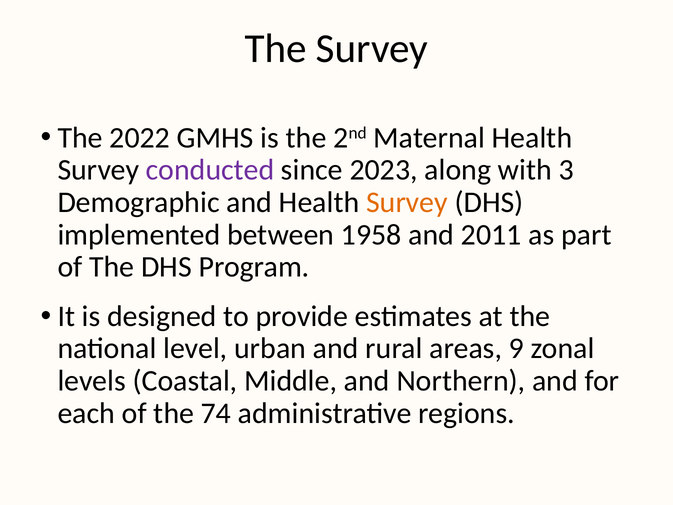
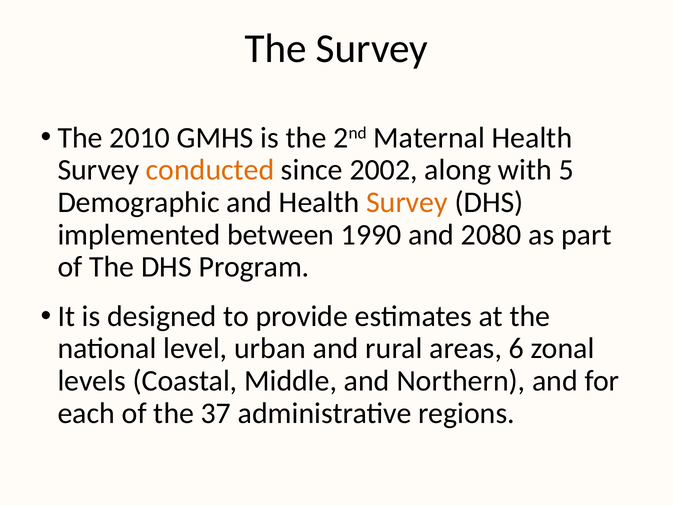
2022: 2022 -> 2010 (140, 138)
conducted colour: purple -> orange (210, 170)
2023: 2023 -> 2002 (384, 170)
3: 3 -> 5 (566, 170)
1958: 1958 -> 1990 (371, 235)
2011: 2011 -> 2080 (491, 235)
9: 9 -> 6 (516, 348)
74: 74 -> 37 (216, 413)
